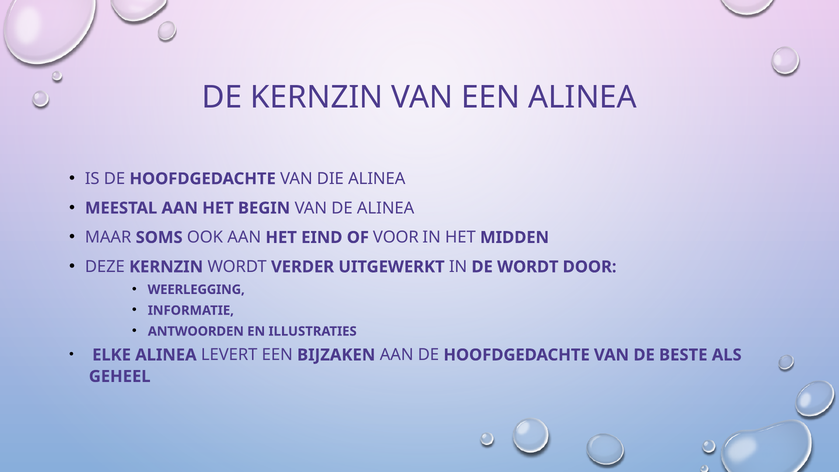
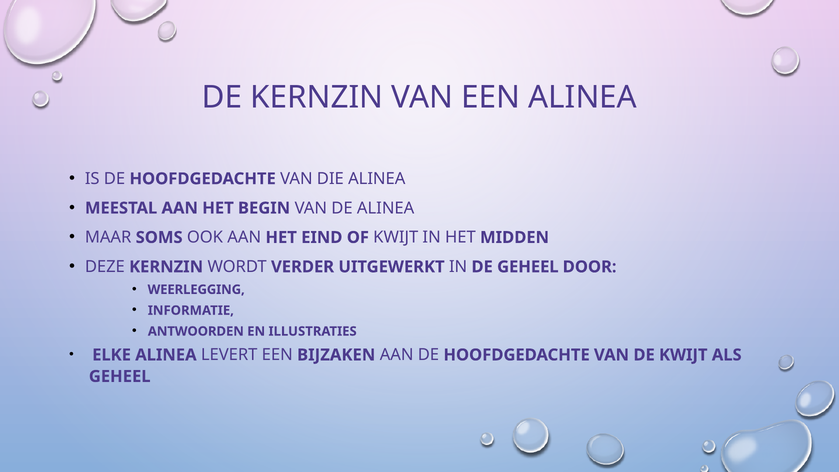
OF VOOR: VOOR -> KWIJT (396, 237)
DE WORDT: WORDT -> GEHEEL (528, 267)
DE BESTE: BESTE -> KWIJT (683, 355)
